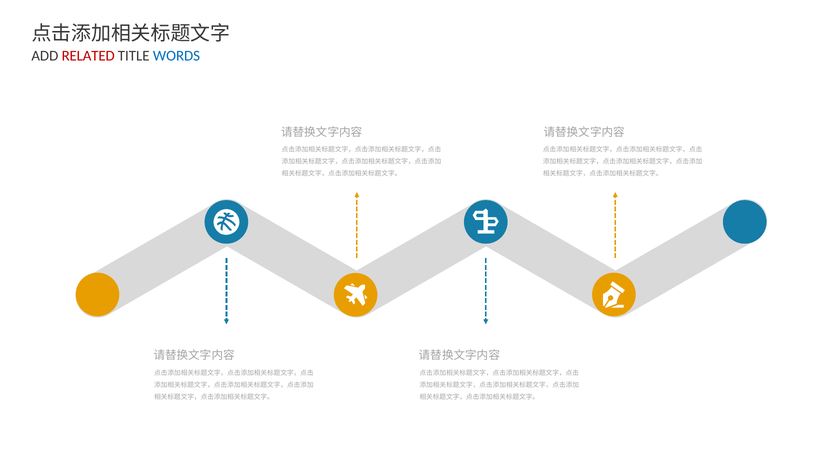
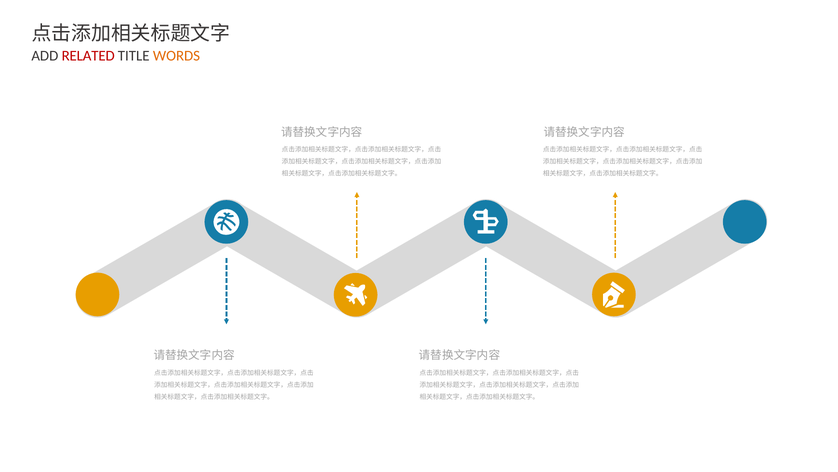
WORDS colour: blue -> orange (177, 56)
